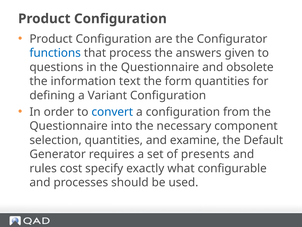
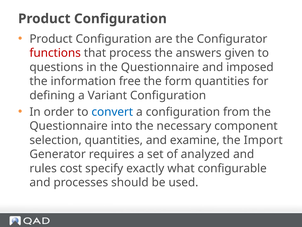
functions colour: blue -> red (55, 53)
obsolete: obsolete -> imposed (250, 67)
text: text -> free (130, 81)
Default: Default -> Import (263, 140)
presents: presents -> analyzed (205, 154)
